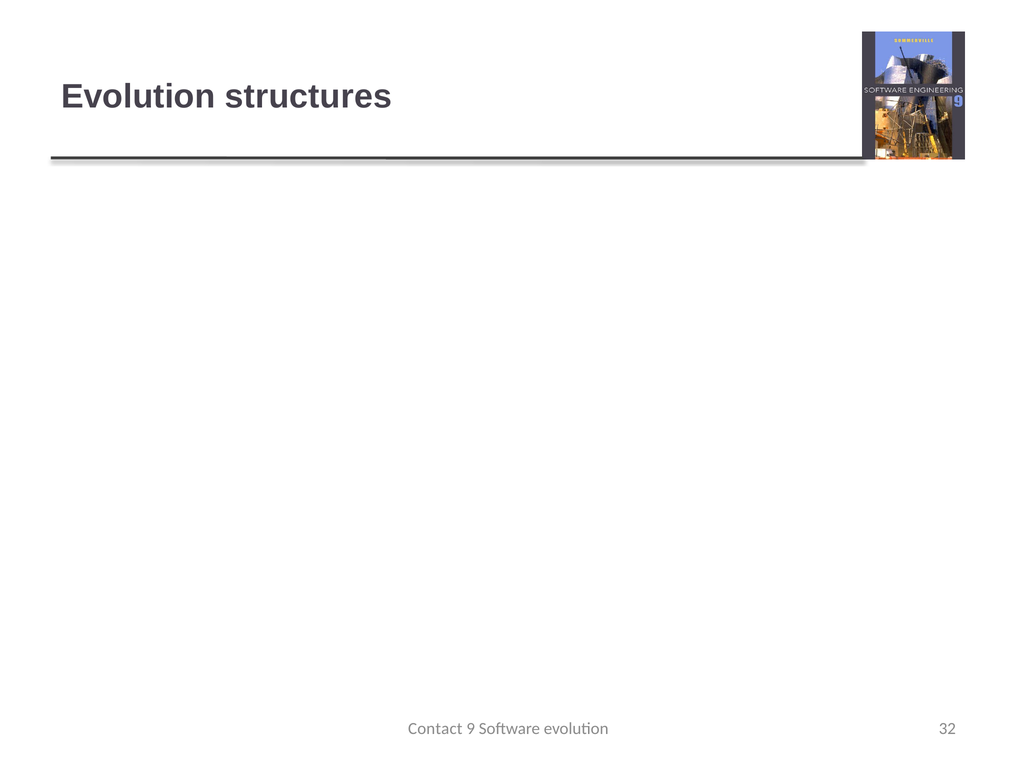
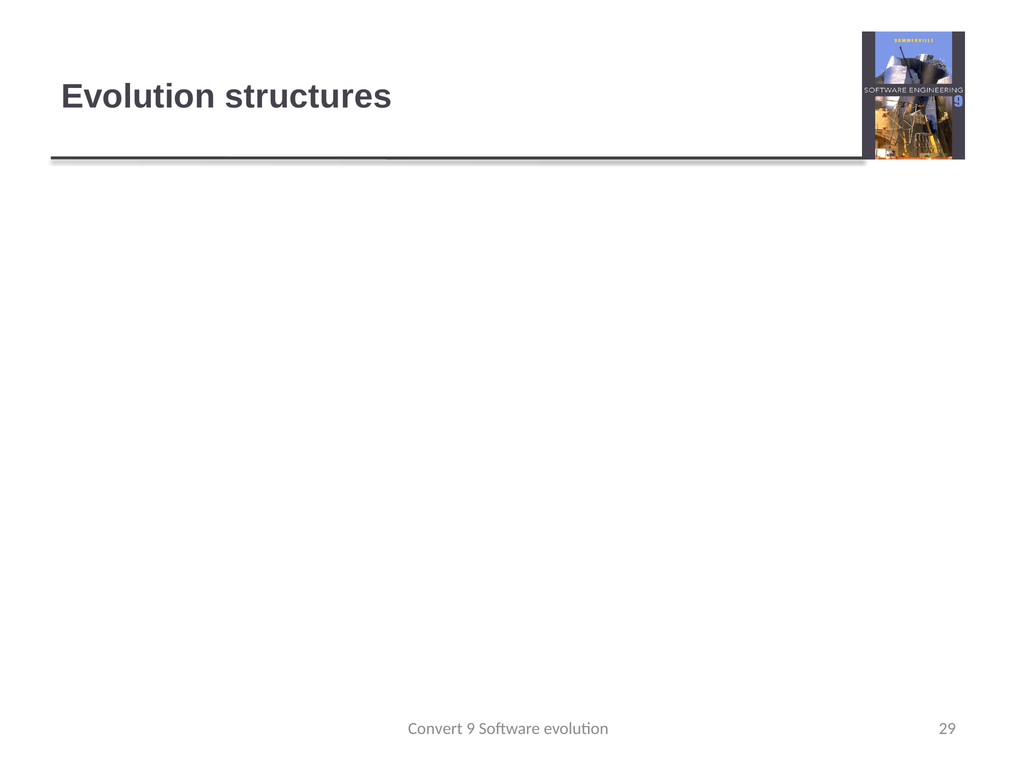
Contact: Contact -> Convert (435, 728)
32: 32 -> 29 (947, 728)
